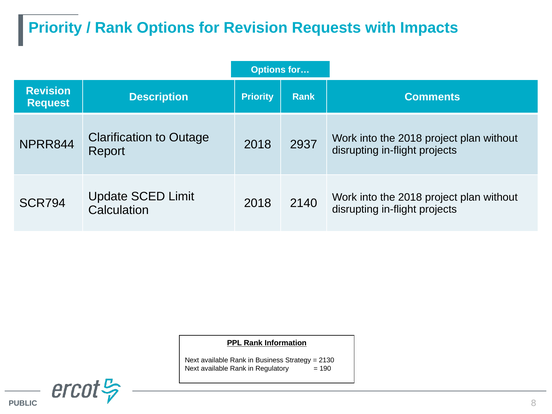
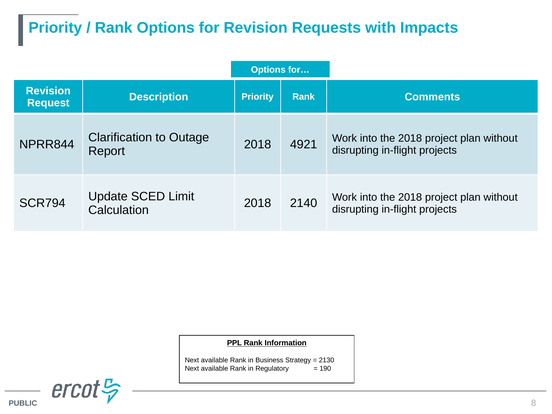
2937: 2937 -> 4921 (304, 144)
